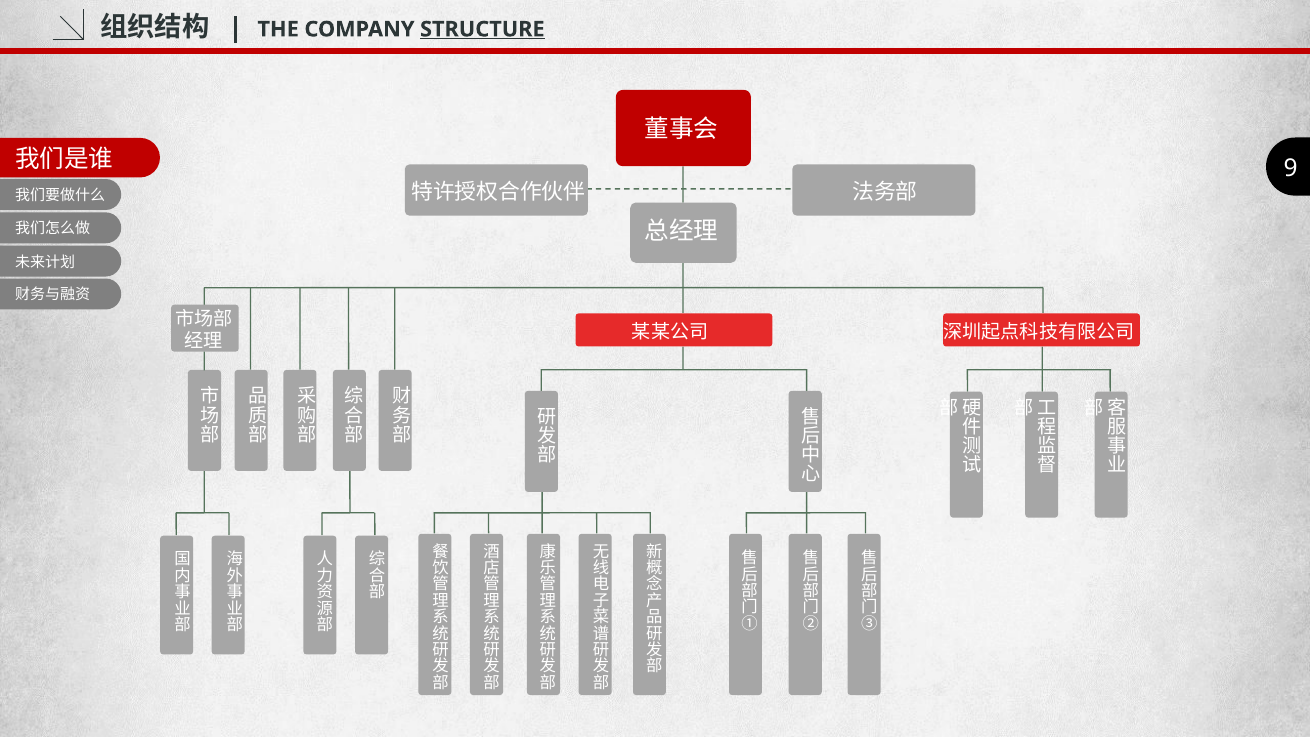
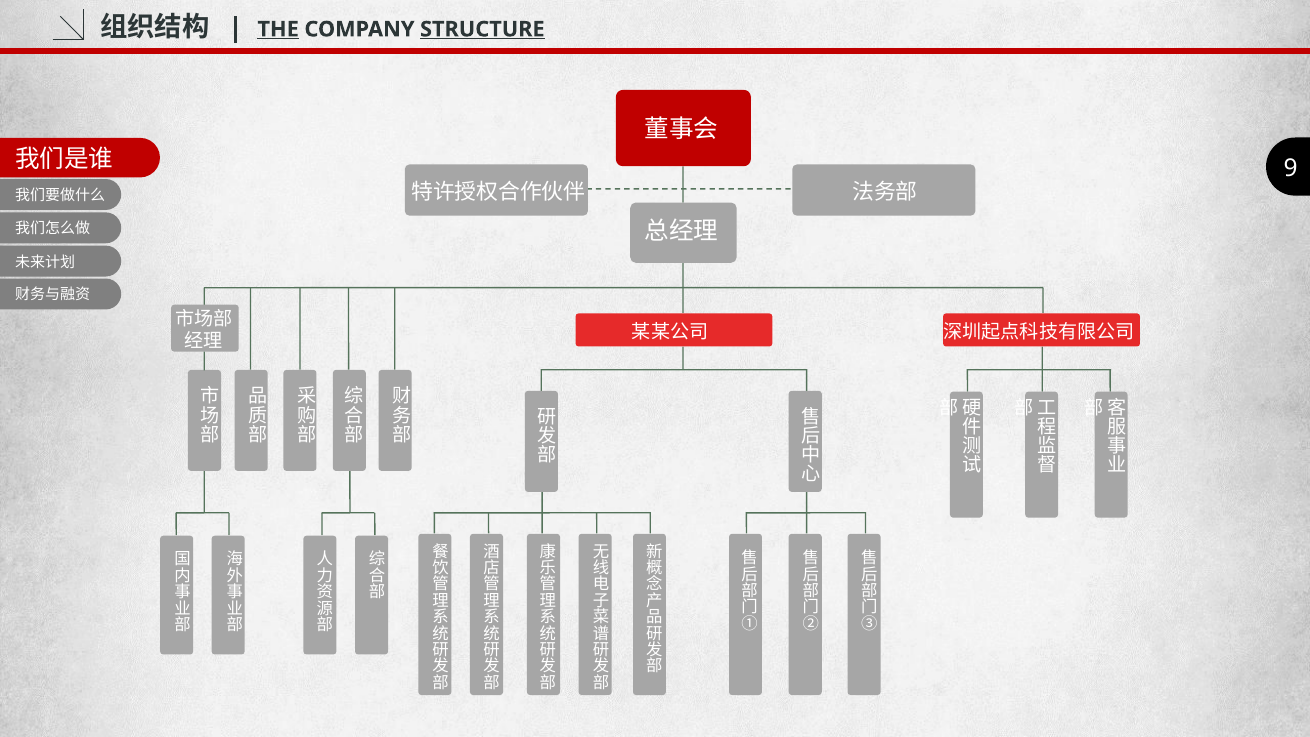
THE underline: none -> present (278, 29)
